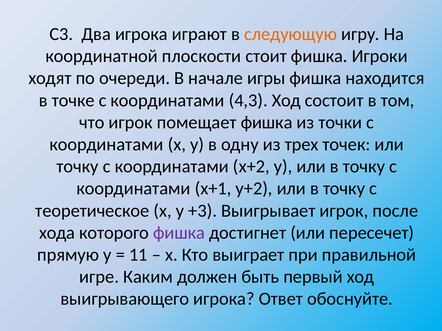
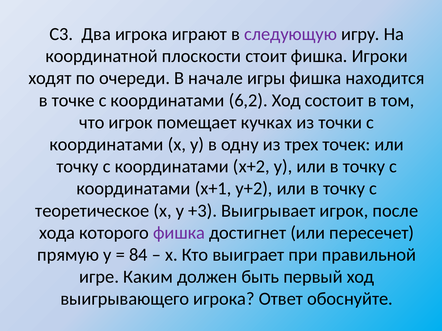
следующую colour: orange -> purple (291, 34)
4,3: 4,3 -> 6,2 (248, 100)
помещает фишка: фишка -> кучках (266, 123)
11: 11 -> 84 (138, 255)
